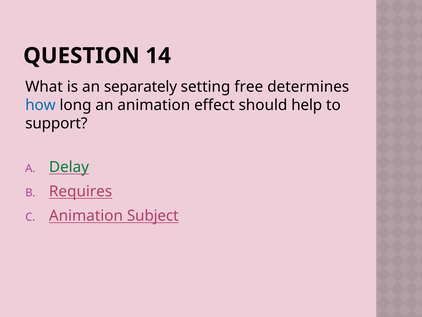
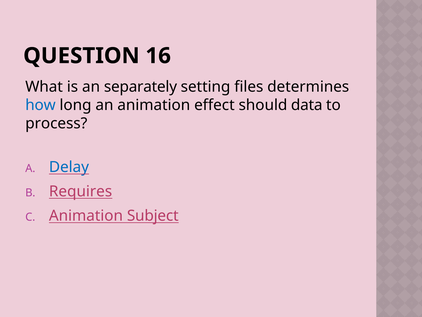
14: 14 -> 16 (158, 56)
free: free -> files (249, 87)
help: help -> data (307, 105)
support: support -> process (56, 123)
Delay colour: green -> blue (69, 167)
